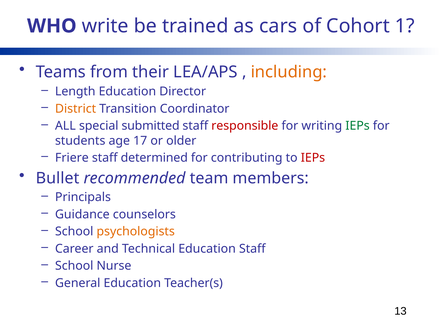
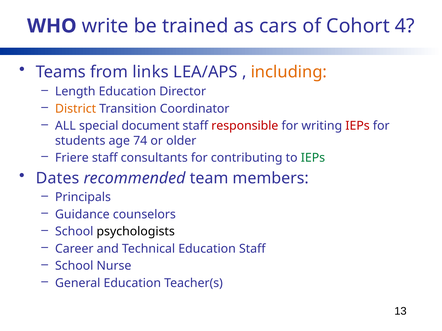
1: 1 -> 4 (405, 26)
their: their -> links (151, 72)
submitted: submitted -> document (151, 126)
IEPs colour: green -> red (358, 126)
17: 17 -> 74 (140, 141)
determined: determined -> consultants (154, 158)
IEPs colour: red -> green (313, 158)
Bullet: Bullet -> Dates (58, 178)
psychologists colour: orange -> black (136, 232)
